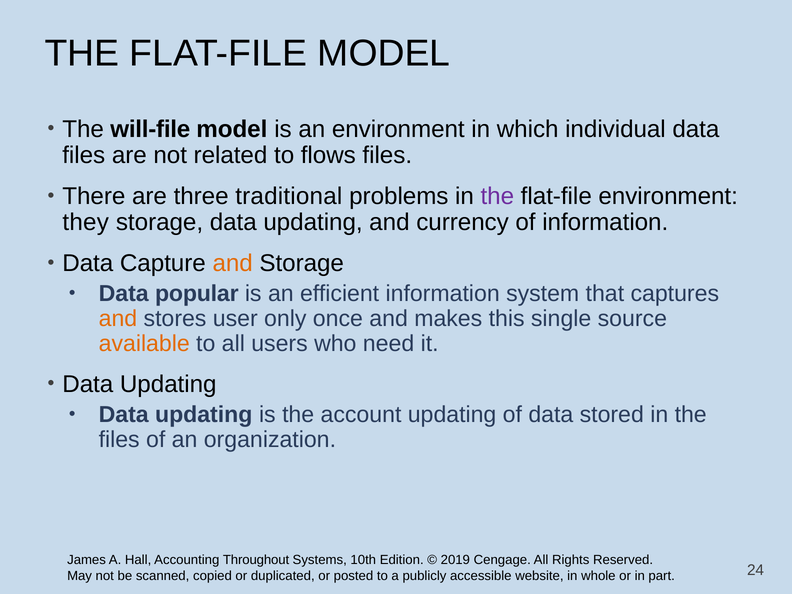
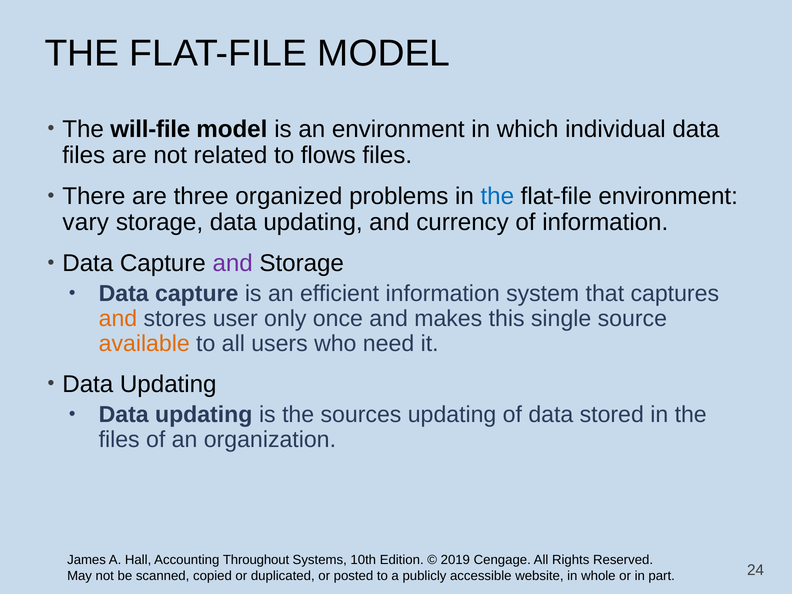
traditional: traditional -> organized (289, 196)
the colour: purple -> blue (497, 196)
they: they -> vary (86, 222)
and colour: orange -> purple (233, 263)
popular: popular -> capture (197, 294)
account: account -> sources (361, 415)
